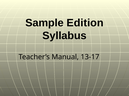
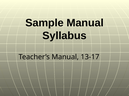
Sample Edition: Edition -> Manual (85, 23)
